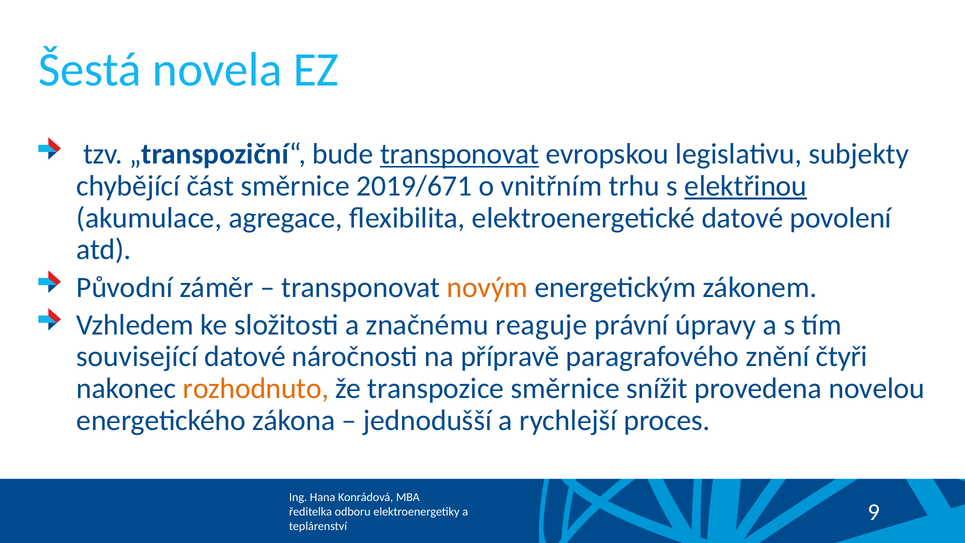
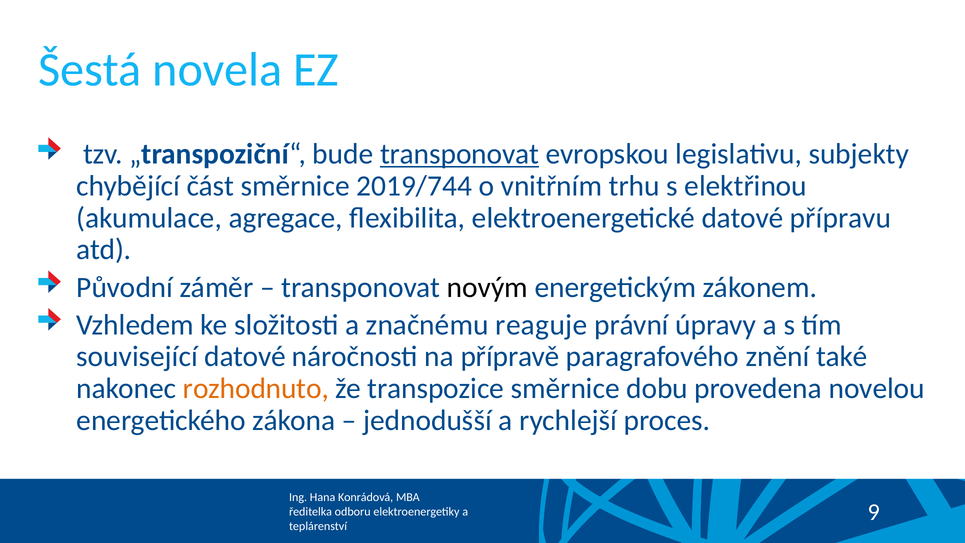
2019/671: 2019/671 -> 2019/744 (414, 186)
elektřinou underline: present -> none (746, 186)
povolení: povolení -> přípravu (841, 218)
novým colour: orange -> black (487, 287)
čtyři: čtyři -> také (842, 357)
snížit: snížit -> dobu (657, 388)
